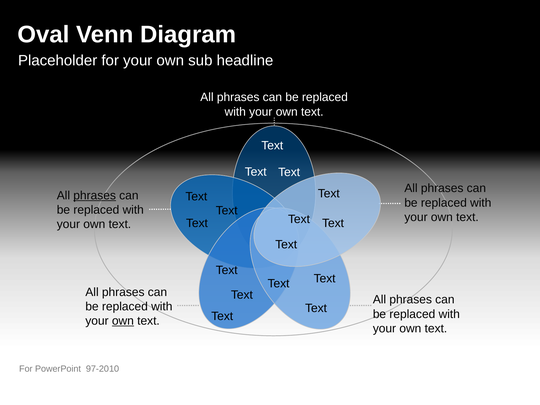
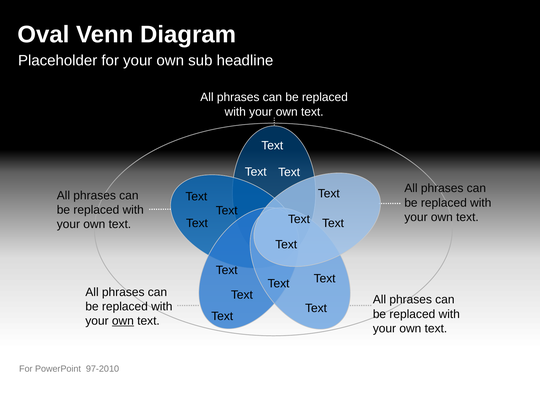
phrases underline: present -> none (95, 196)
